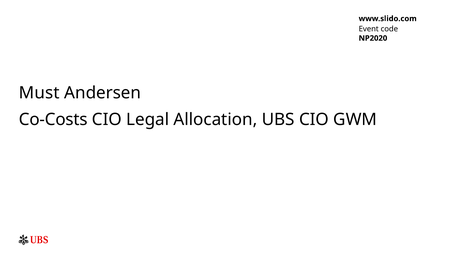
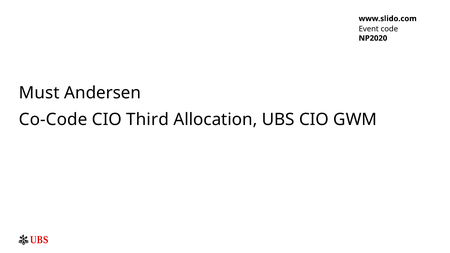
Co-Costs: Co-Costs -> Co-Code (53, 120)
Legal: Legal -> Third (148, 120)
